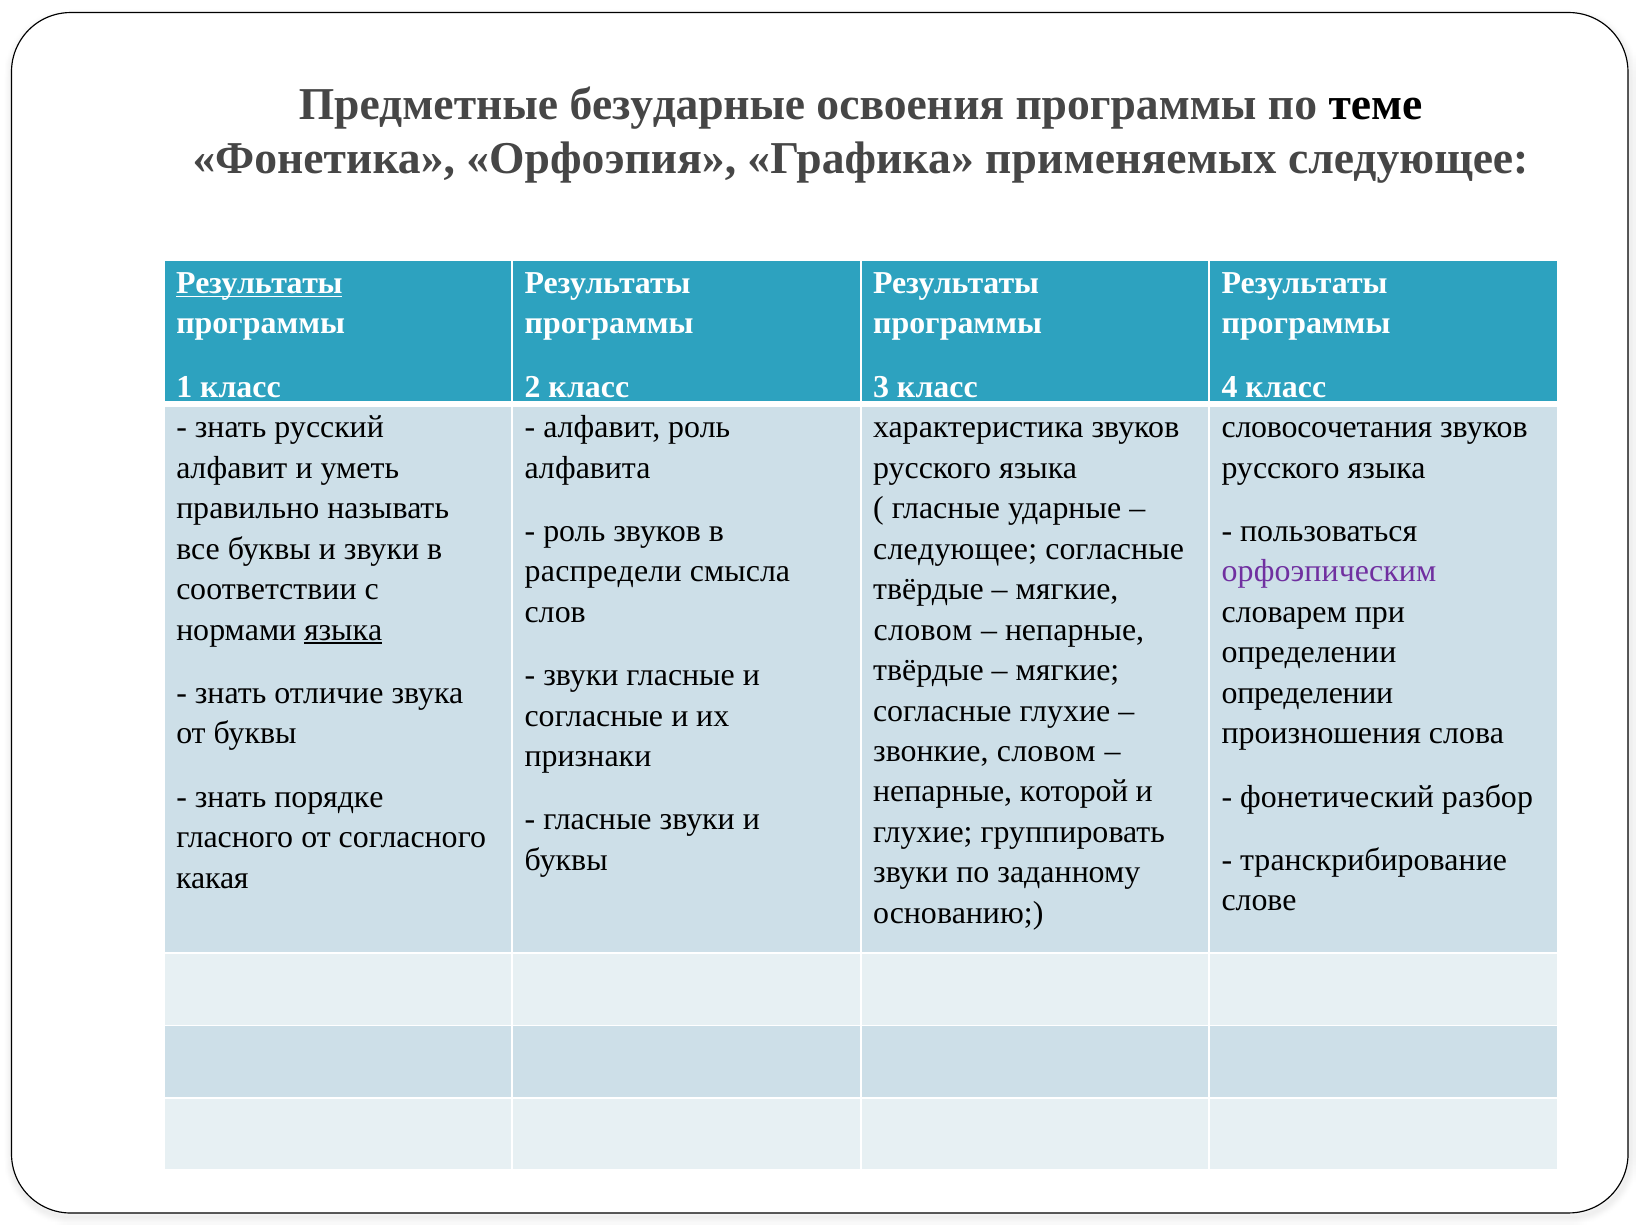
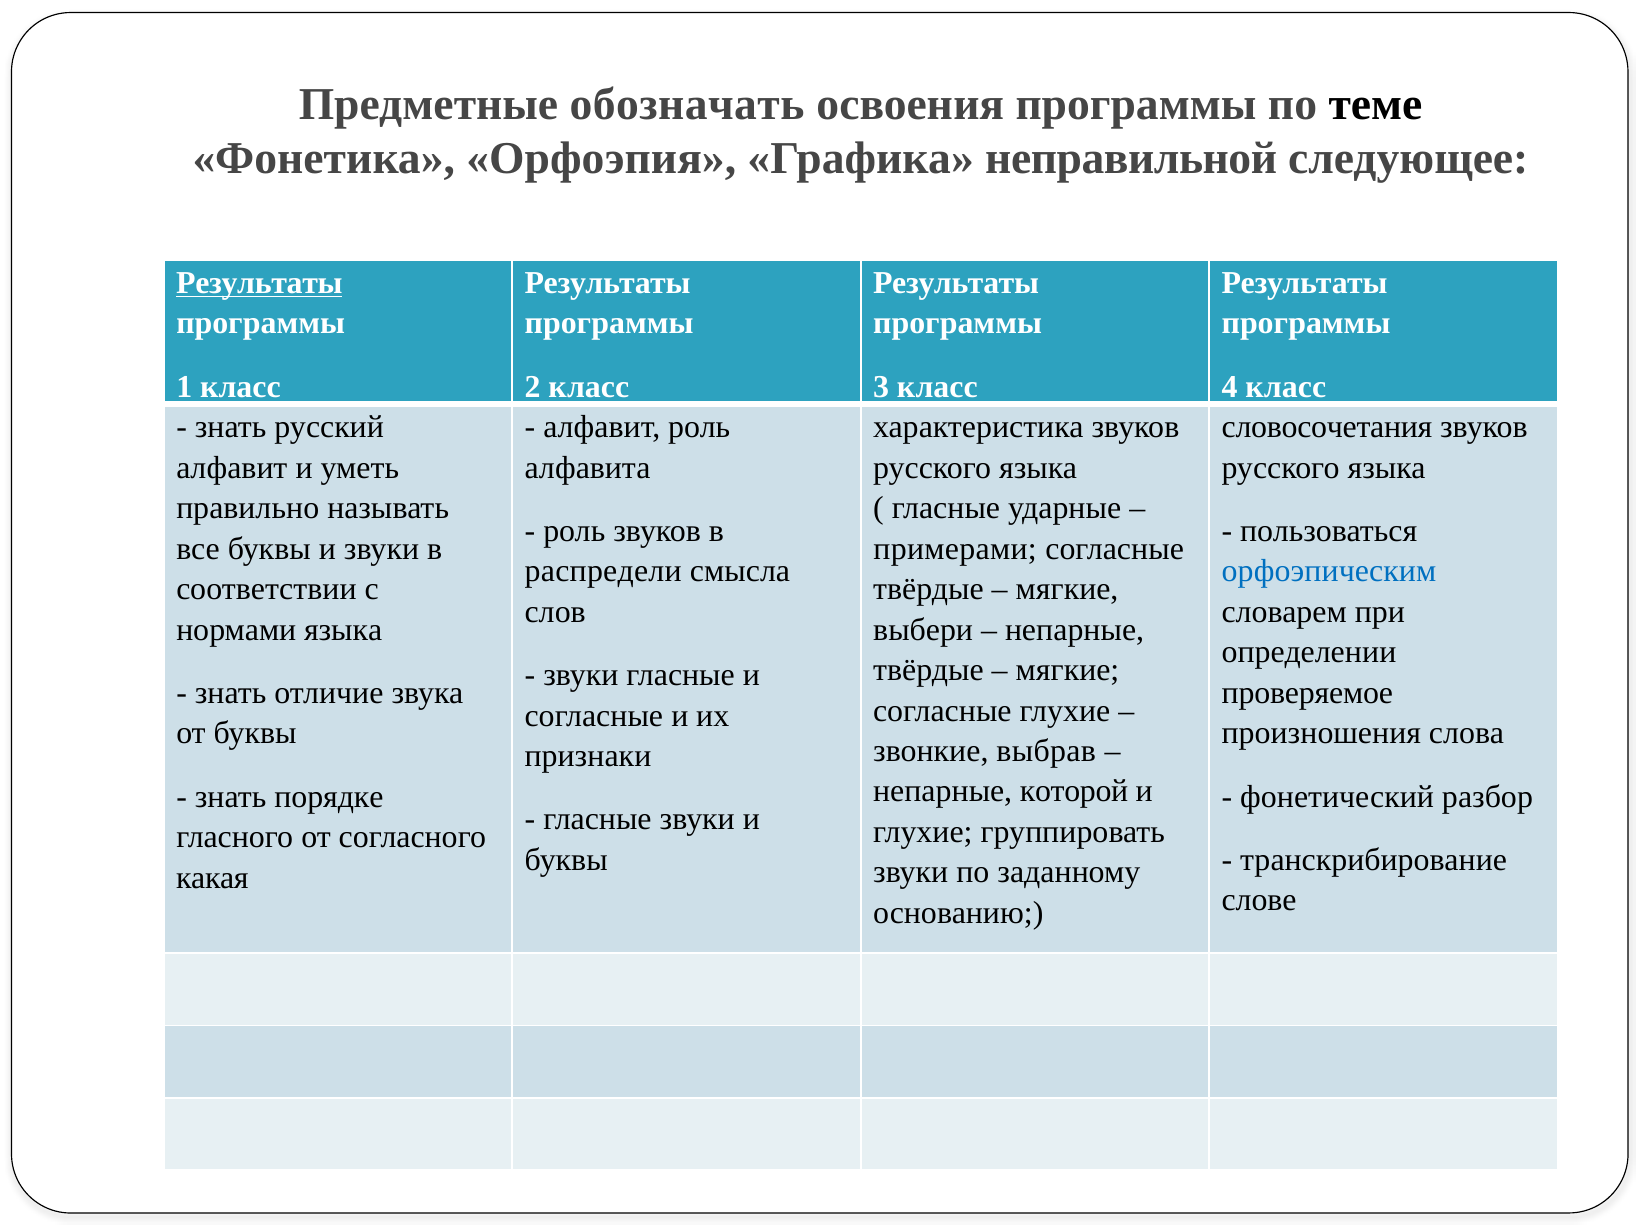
безударные: безударные -> обозначать (687, 104)
применяемых: применяемых -> неправильной (1131, 159)
следующее: следующее -> примерами (955, 549)
орфоэпическим colour: purple -> blue (1329, 571)
языка underline: present -> none (343, 630)
словом: словом -> выбери (923, 630)
определении: определении -> проверяемое (1307, 693)
звонкие словом: словом -> выбрав (1046, 751)
